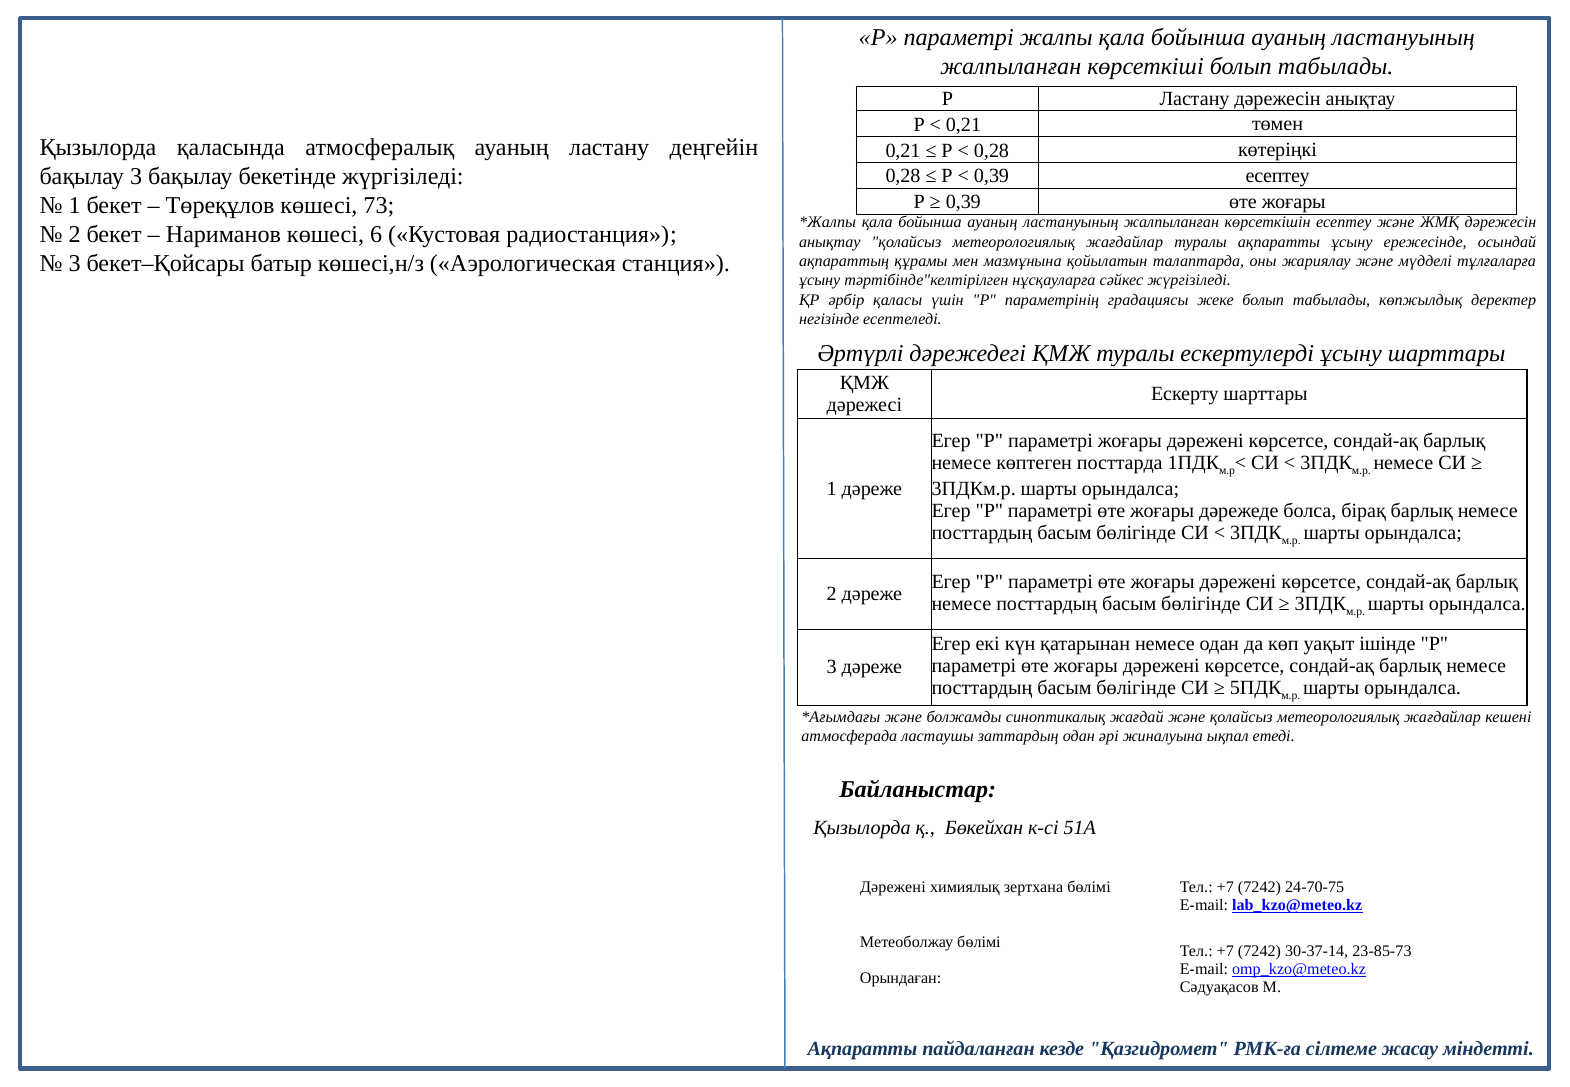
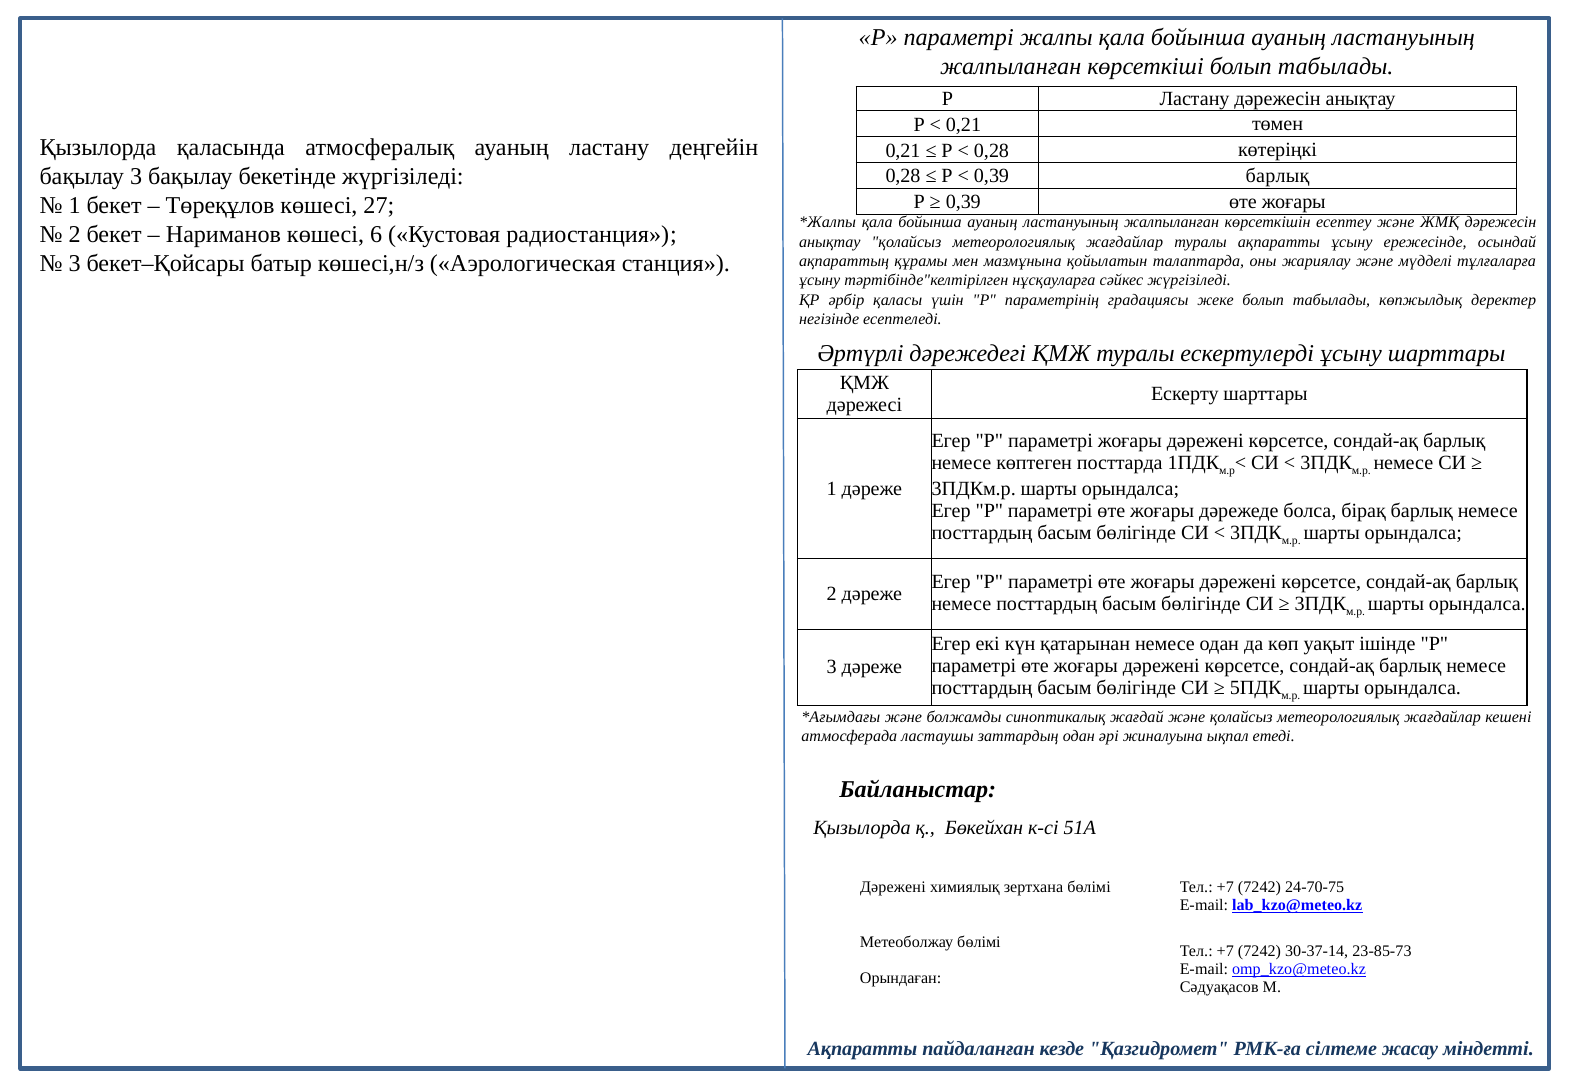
0,39 есептеу: есептеу -> барлық (1278, 175)
73: 73 -> 27 (379, 205)
